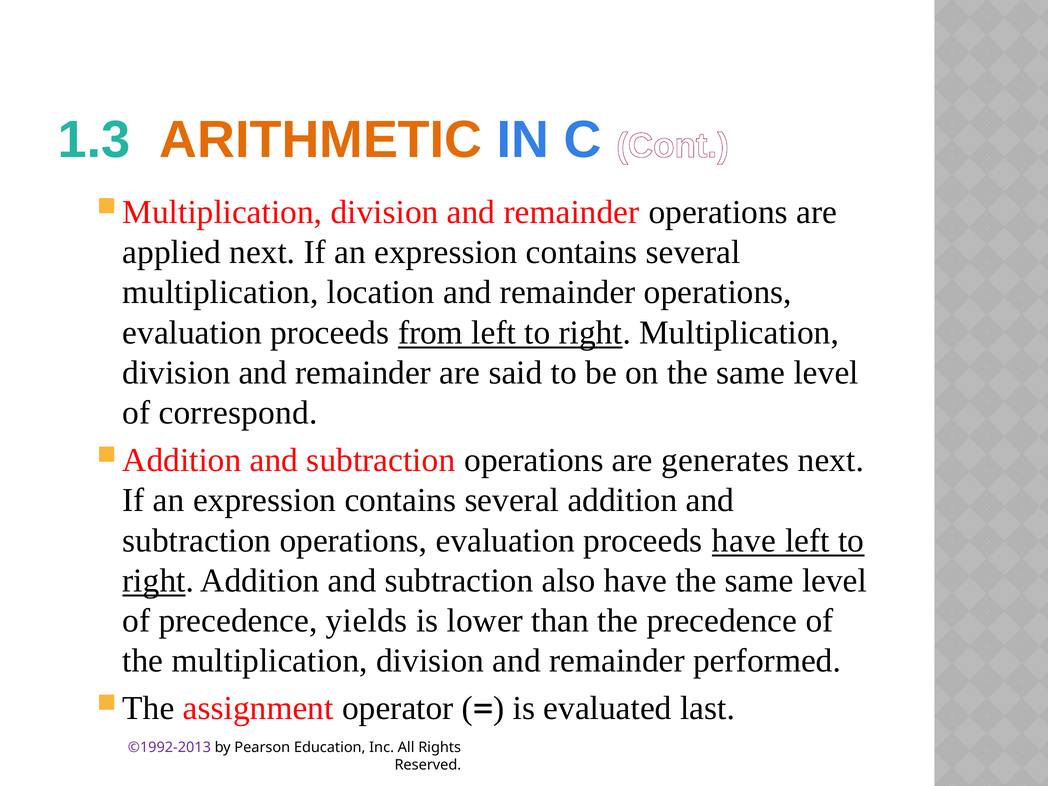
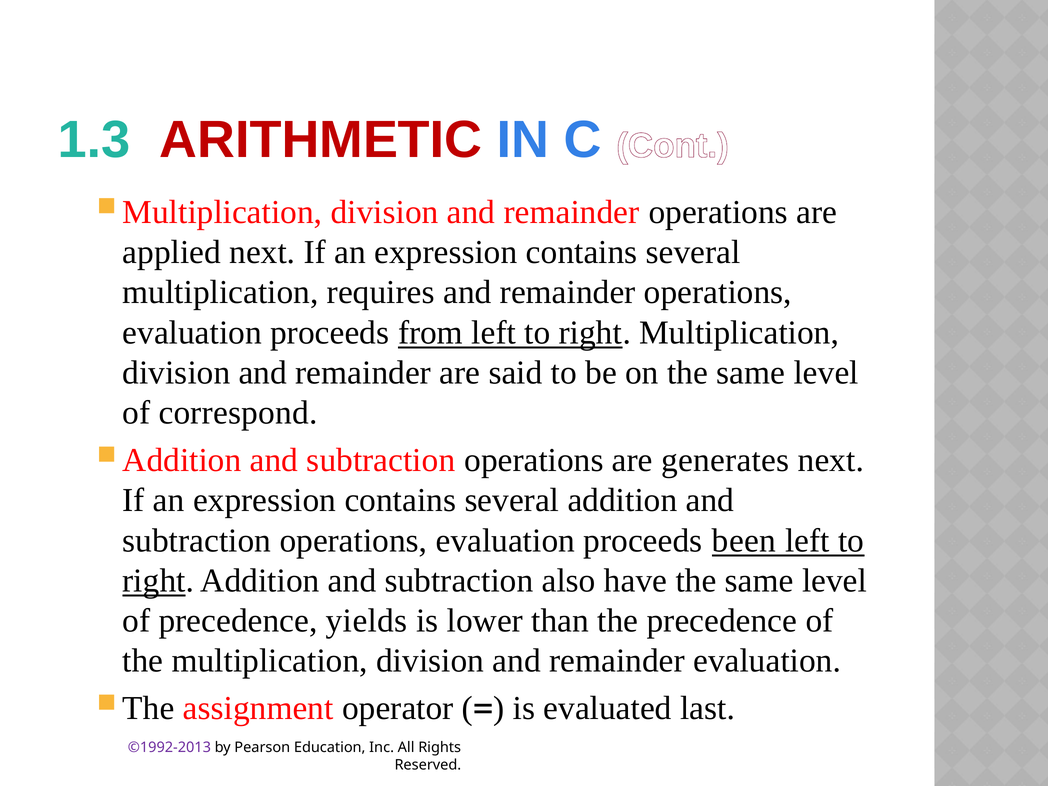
ARITHMETIC colour: orange -> red (321, 140)
location: location -> requires (381, 292)
proceeds have: have -> been (744, 540)
remainder performed: performed -> evaluation (767, 661)
